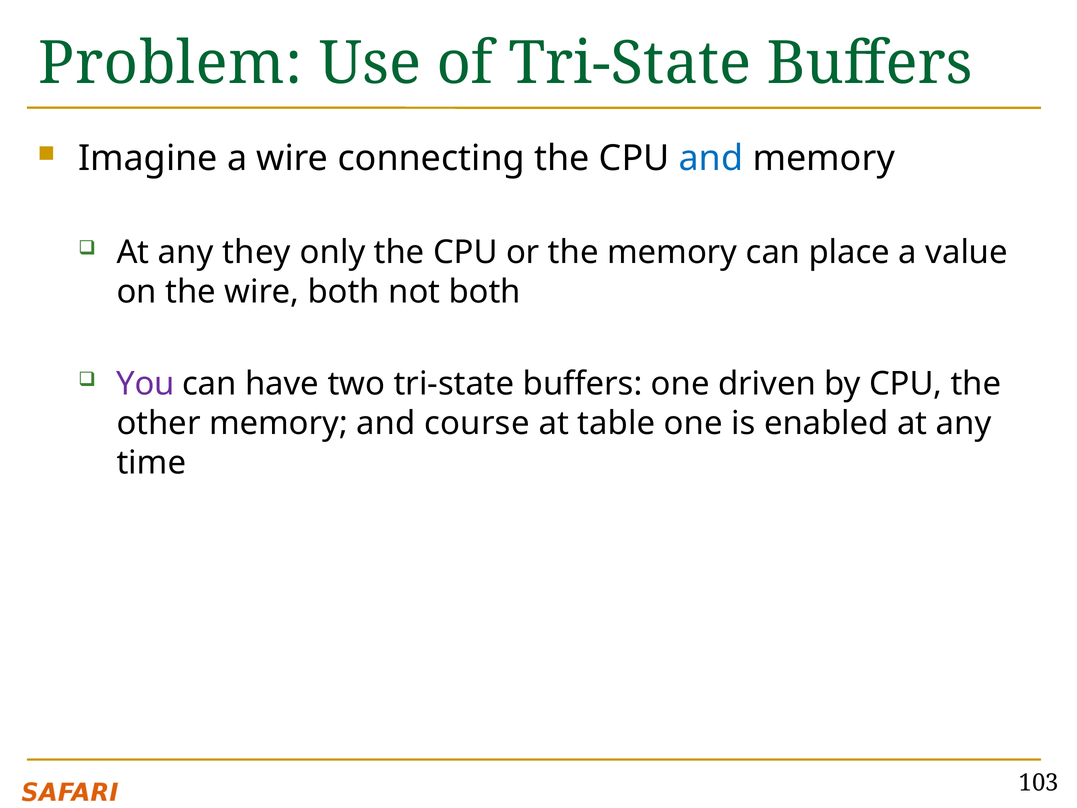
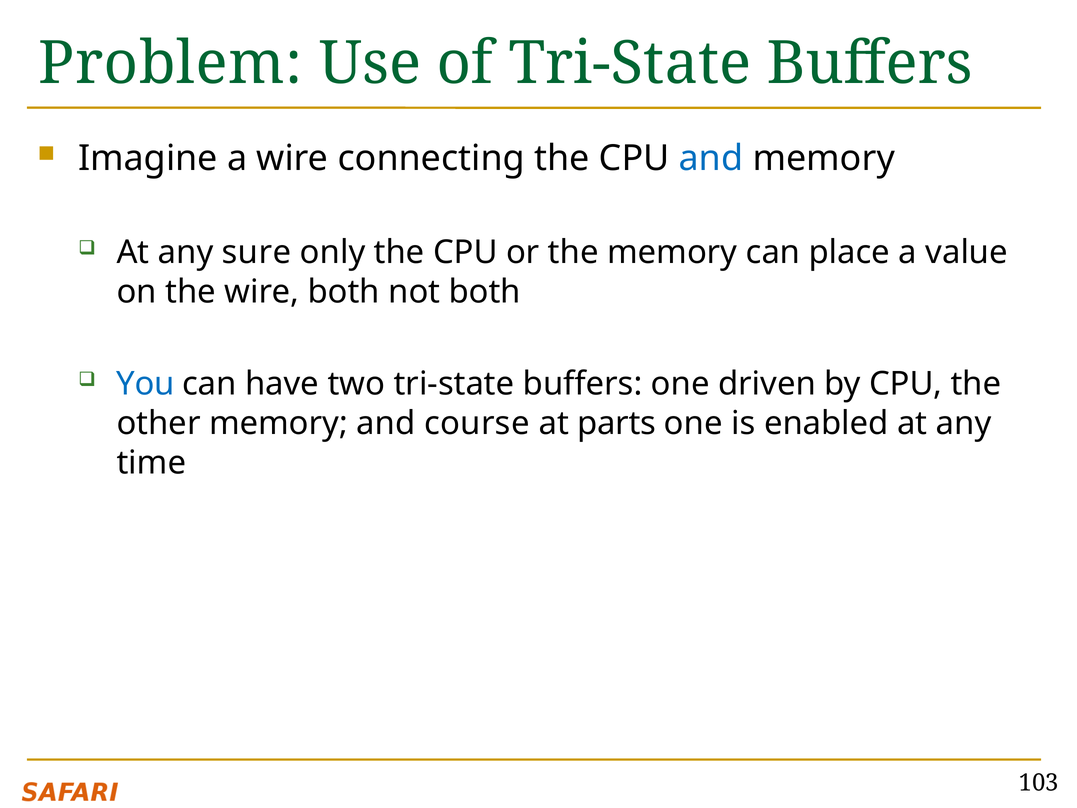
they: they -> sure (256, 252)
You colour: purple -> blue (145, 384)
table: table -> parts (617, 423)
